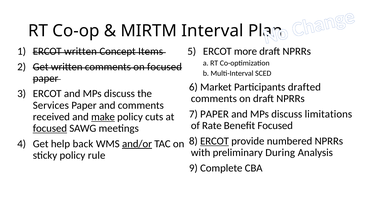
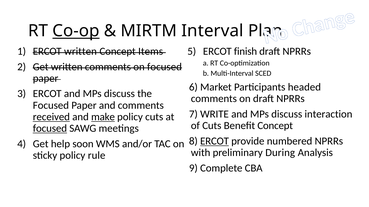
Co-op underline: none -> present (76, 31)
more: more -> finish (245, 51)
drafted: drafted -> headed (304, 87)
Services: Services -> Focused (51, 106)
7 PAPER: PAPER -> WRITE (214, 114)
limitations: limitations -> interaction (328, 114)
received underline: none -> present (51, 117)
of Rate: Rate -> Cuts (212, 126)
Benefit Focused: Focused -> Concept (275, 126)
back: back -> soon (83, 144)
and/or underline: present -> none (137, 144)
